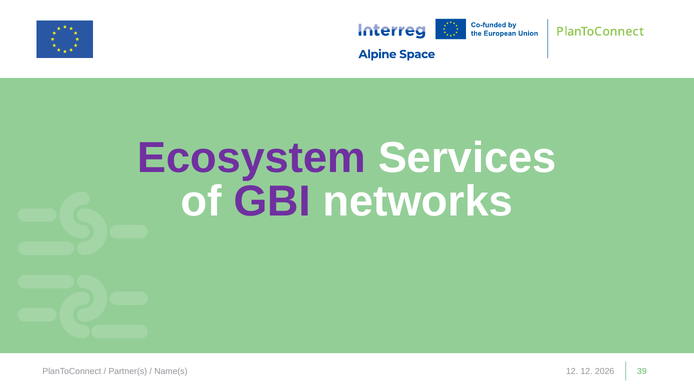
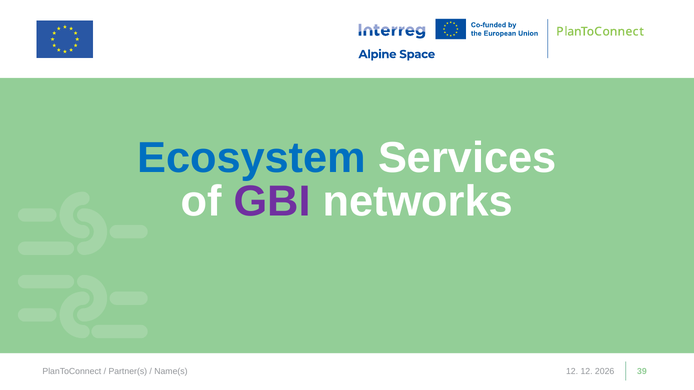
Ecosystem colour: purple -> blue (252, 158)
